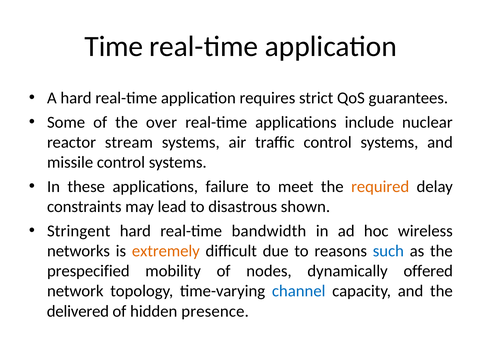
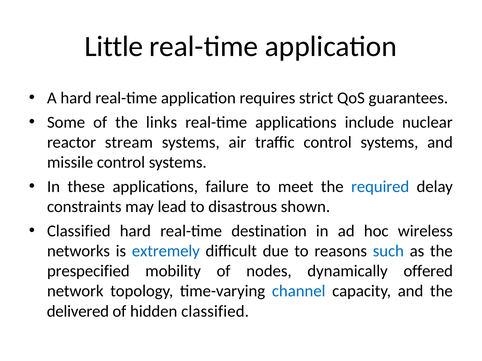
Time: Time -> Little (114, 47)
over: over -> links (162, 122)
required colour: orange -> blue (380, 187)
Stringent: Stringent -> Classified (79, 231)
bandwidth: bandwidth -> destination (269, 231)
extremely colour: orange -> blue (166, 251)
hidden presence: presence -> classified (215, 312)
